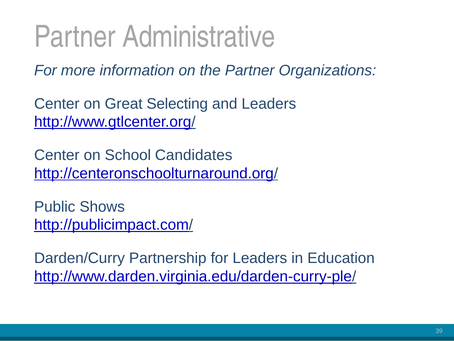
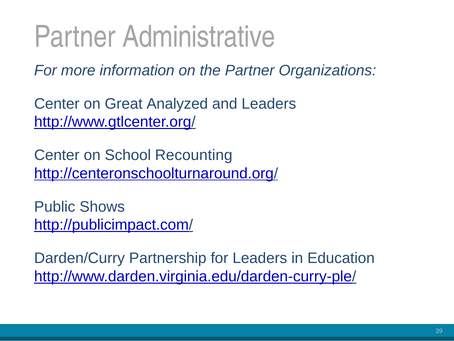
Selecting: Selecting -> Analyzed (177, 104)
Candidates: Candidates -> Recounting (194, 155)
